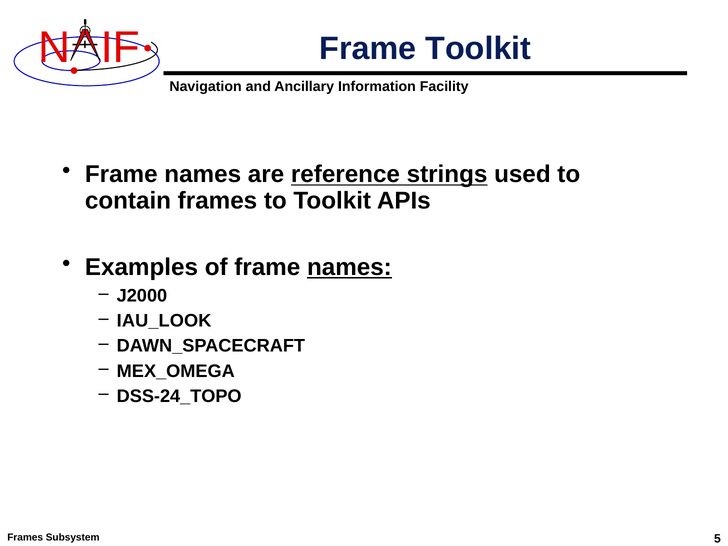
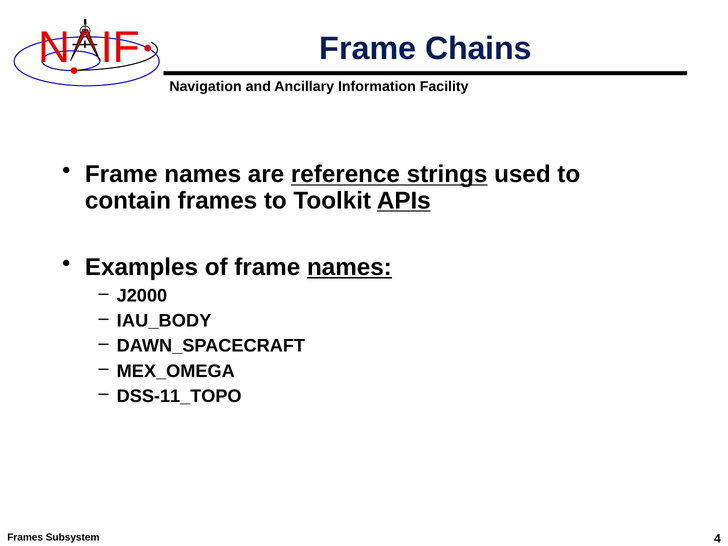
Frame Toolkit: Toolkit -> Chains (478, 49)
APIs underline: none -> present (404, 201)
IAU_LOOK: IAU_LOOK -> IAU_BODY (164, 321)
DSS-24_TOPO: DSS-24_TOPO -> DSS-11_TOPO (179, 396)
5: 5 -> 4 (717, 539)
